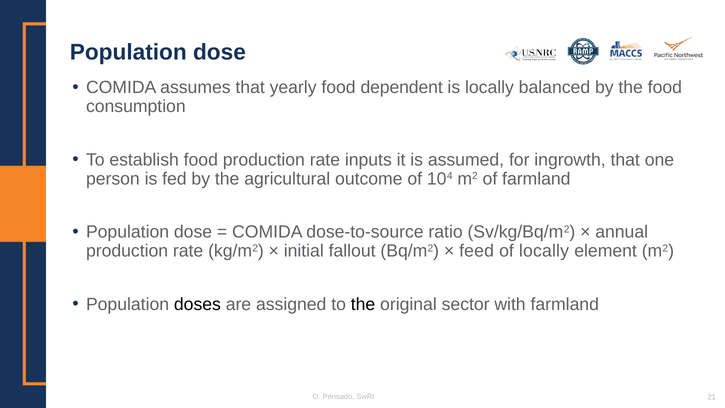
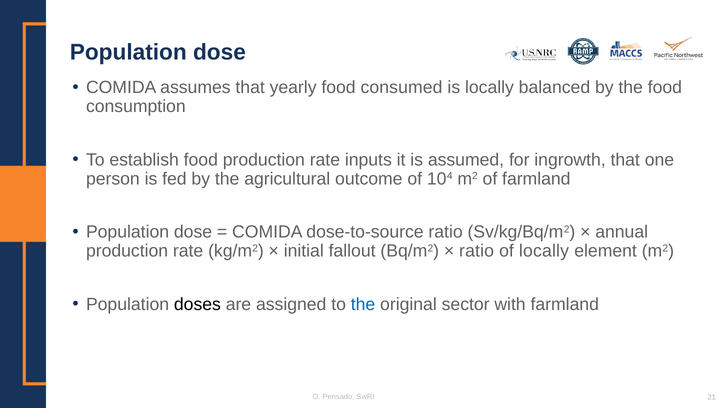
dependent: dependent -> consumed (402, 88)
feed: feed -> ratio (477, 251)
the colour: black -> blue (363, 304)
